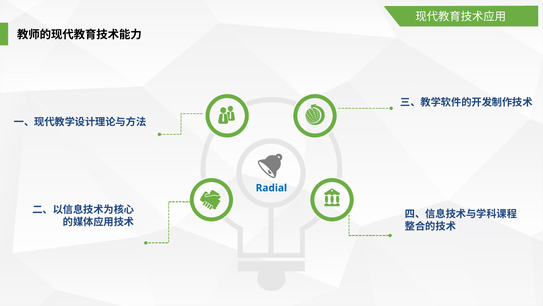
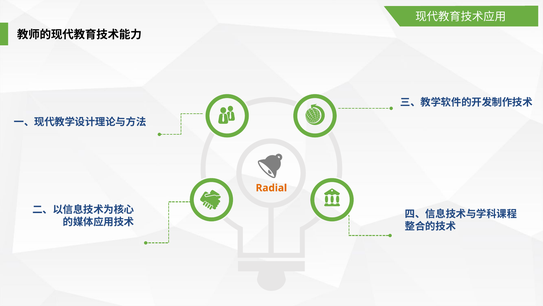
Radial colour: blue -> orange (271, 188)
